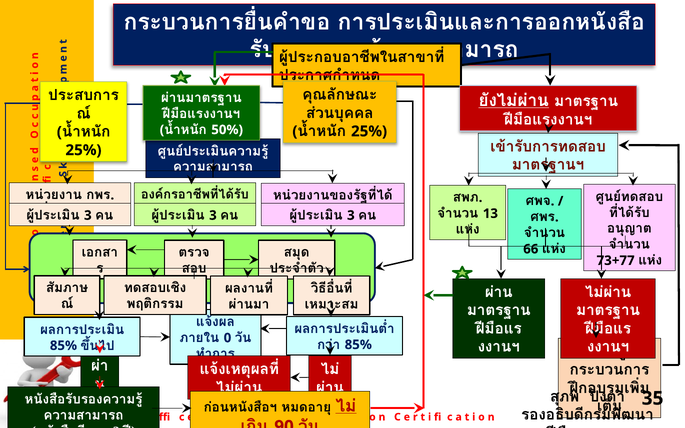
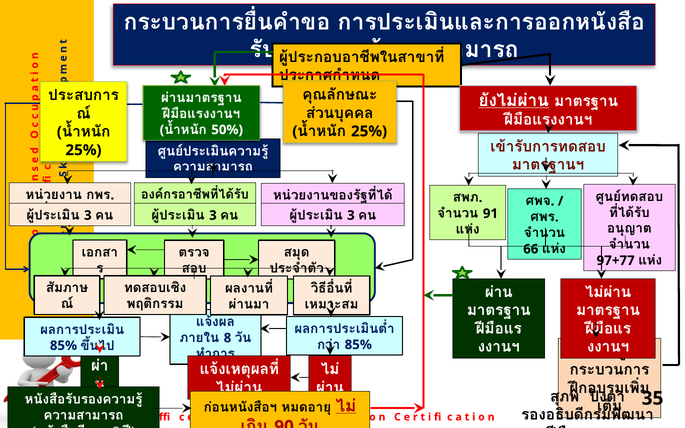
13: 13 -> 91 (490, 214)
73+77: 73+77 -> 97+77 (616, 261)
0: 0 -> 8 (227, 338)
